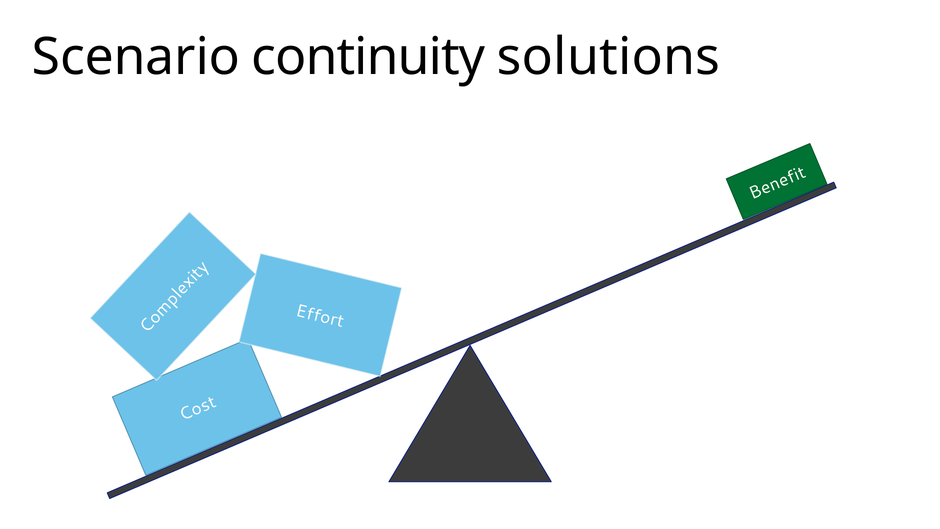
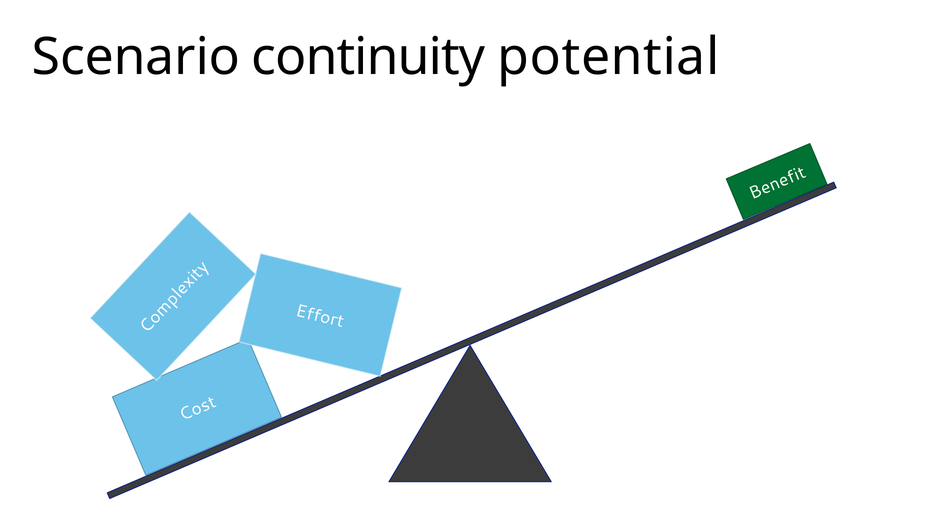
solutions: solutions -> potential (608, 57)
